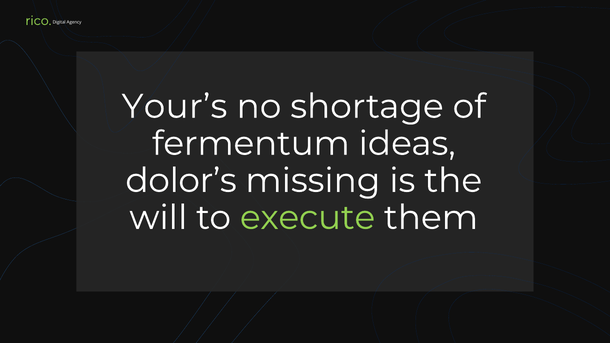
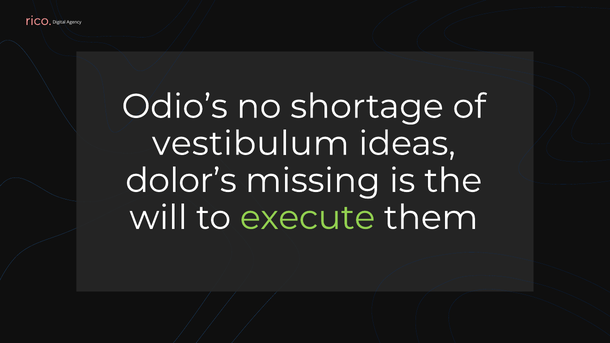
rico colour: light green -> pink (38, 21)
Your’s: Your’s -> Odio’s (175, 107)
fermentum: fermentum -> vestibulum (251, 144)
